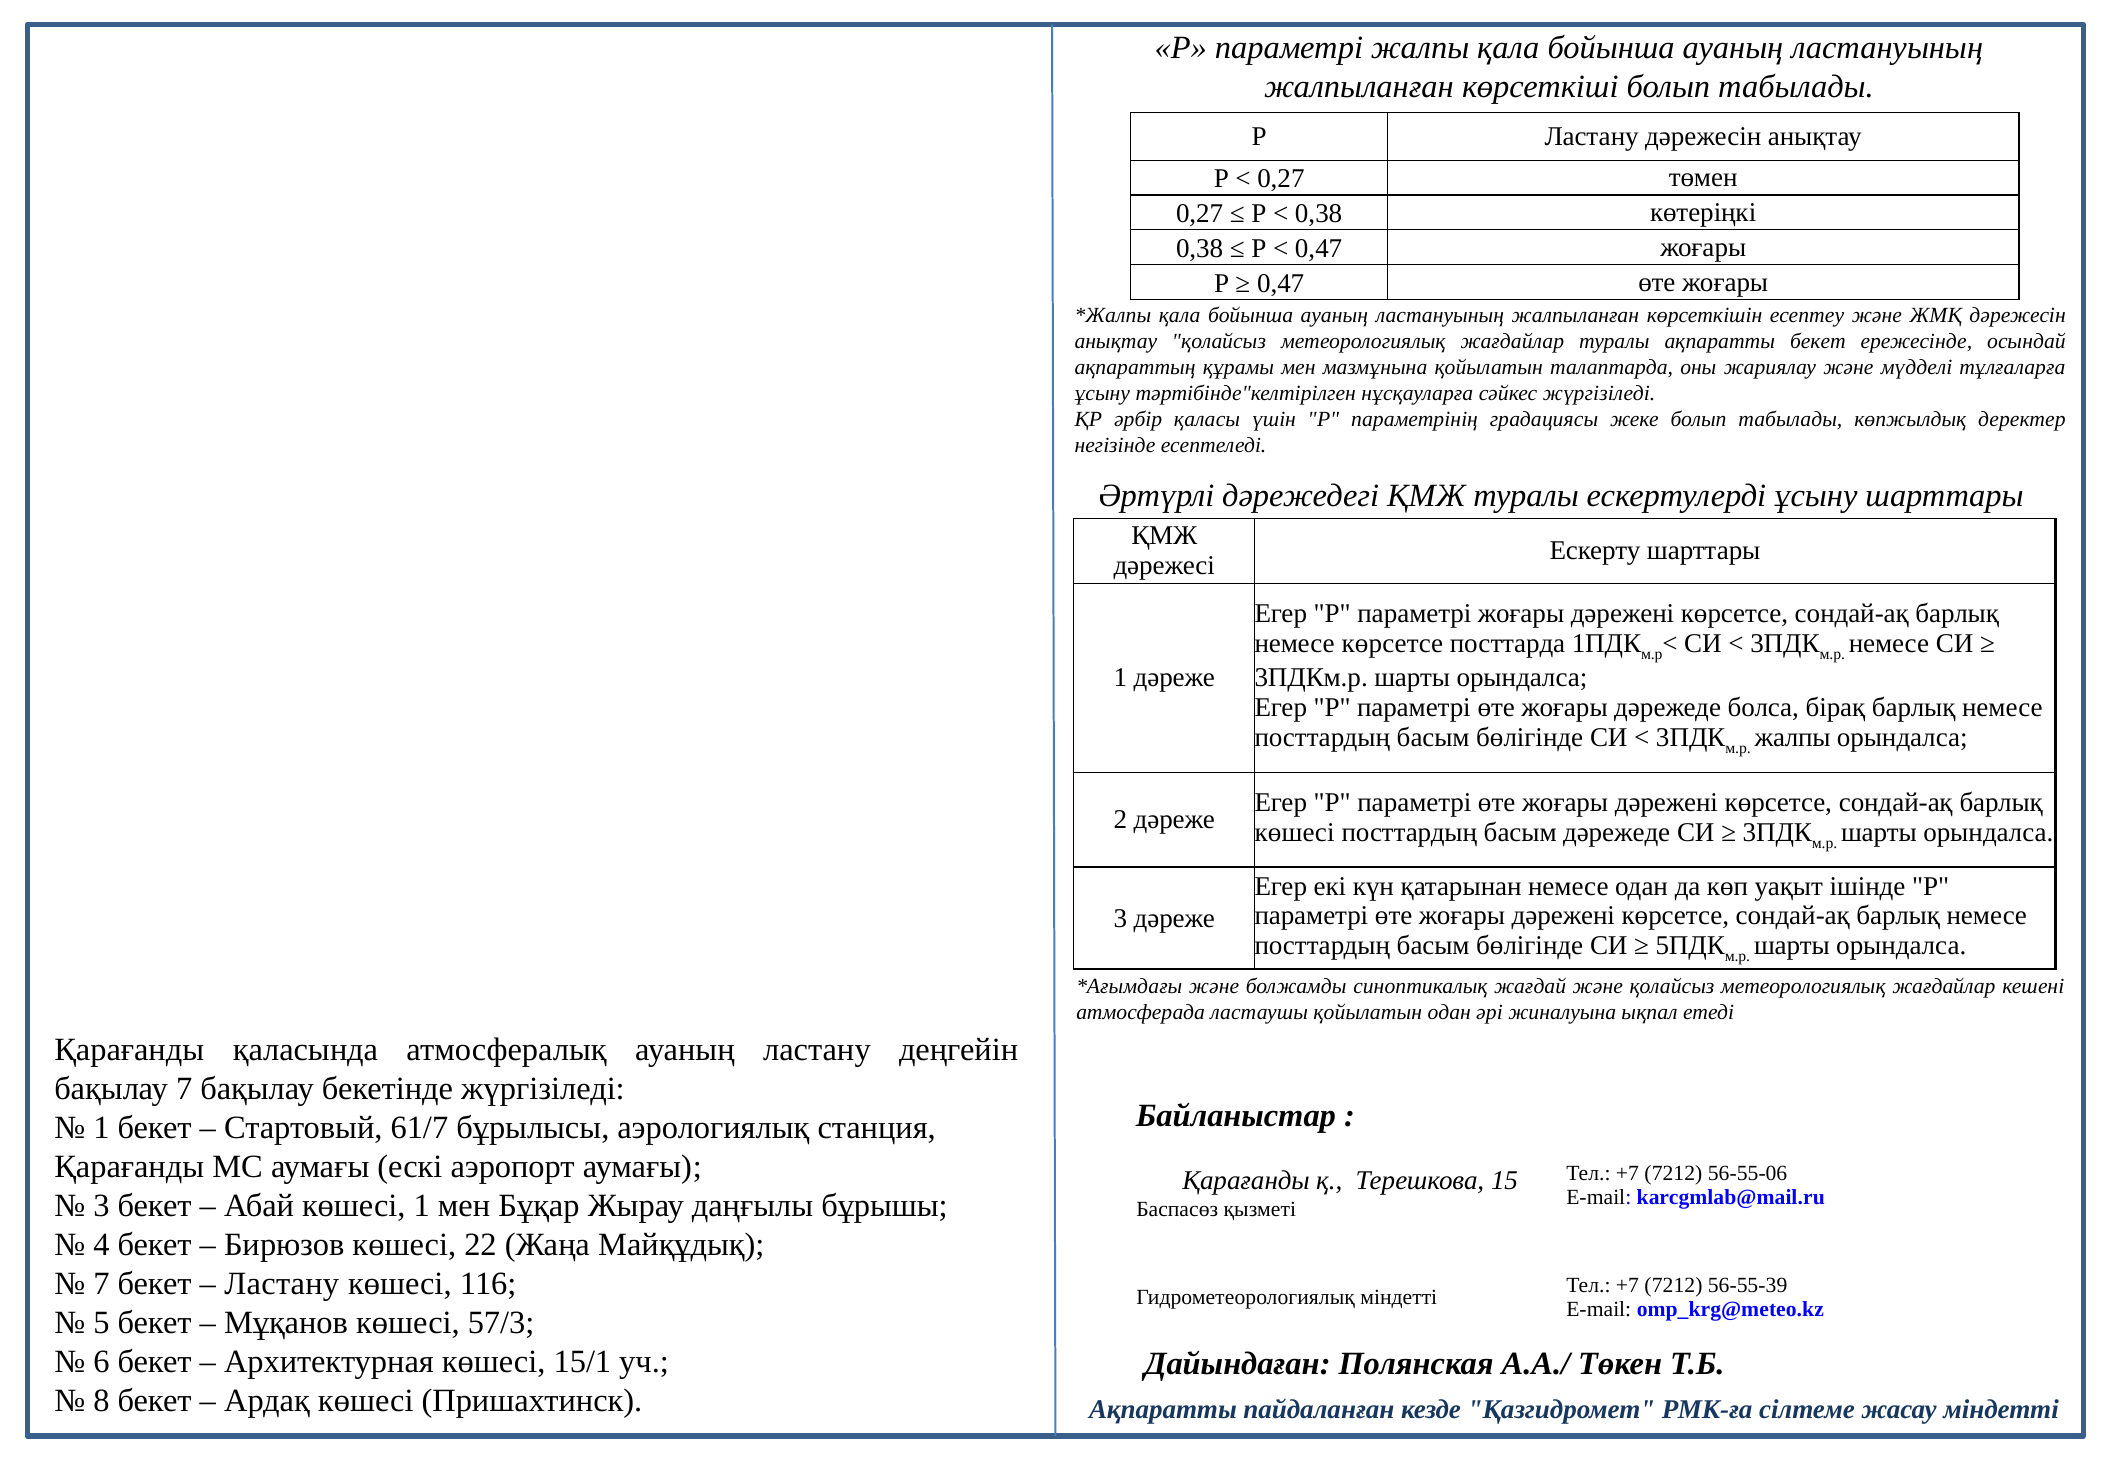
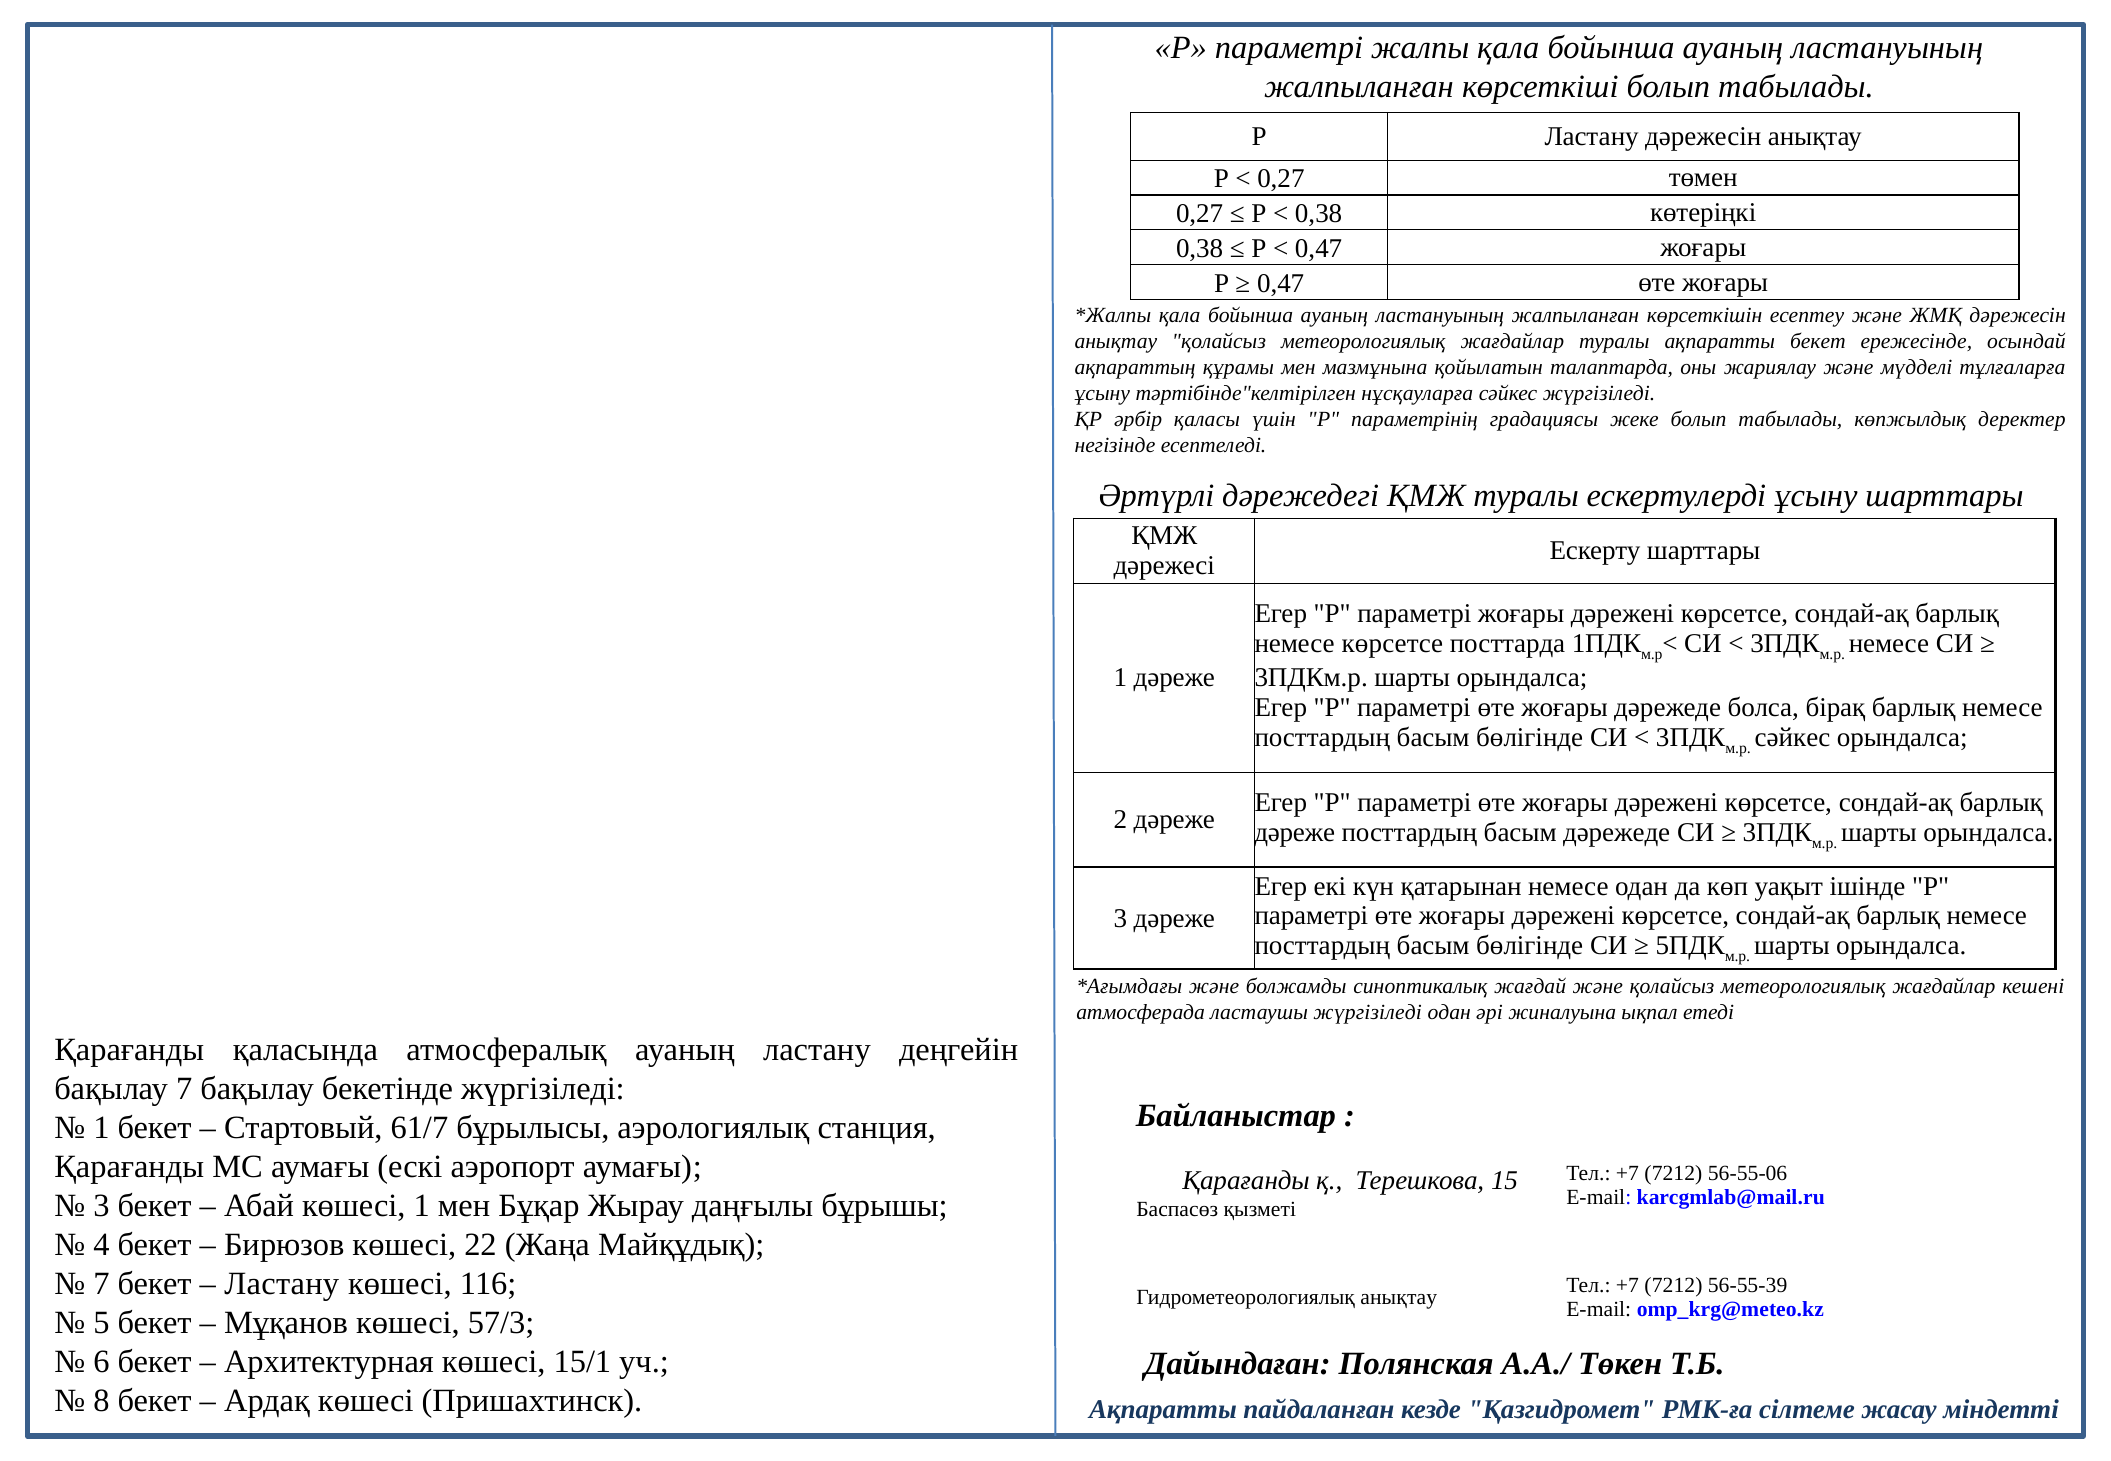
жалпы: жалпы -> сәйкес (1792, 738)
көшесі: көшесі -> дәреже (1295, 833)
ластаушы қойылатын: қойылатын -> жүргізіледі (1368, 1012)
Гидрометеорологиялық міндетті: міндетті -> анықтау (1399, 1298)
